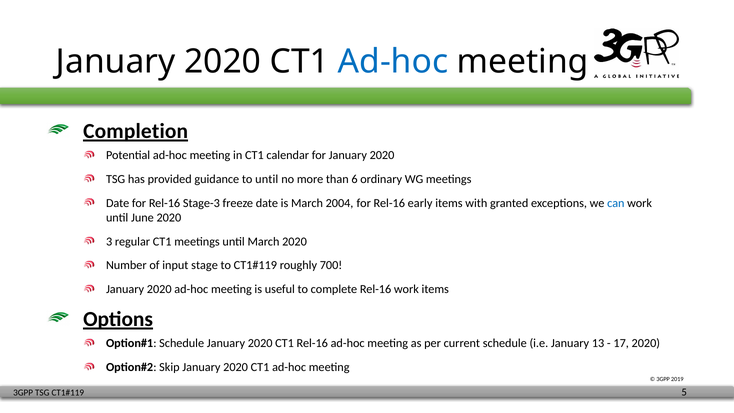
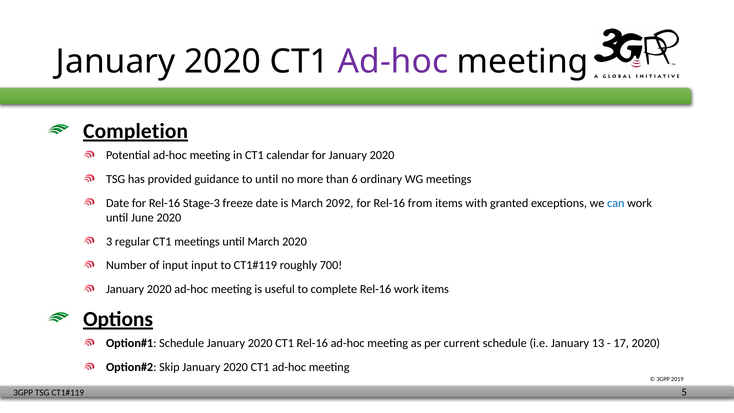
Ad-hoc colour: blue -> purple (393, 62)
2004: 2004 -> 2092 (340, 203)
early: early -> from (420, 203)
input stage: stage -> input (204, 265)
